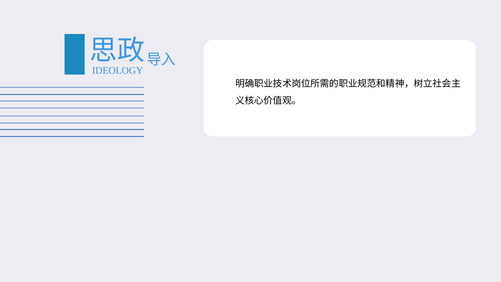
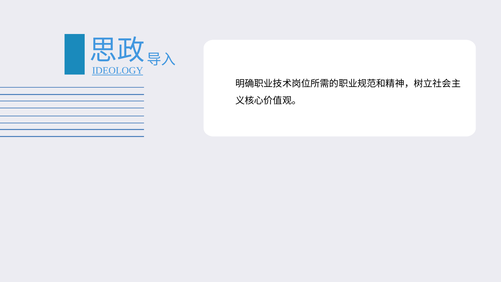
IDEOLOGY underline: none -> present (118, 71)
